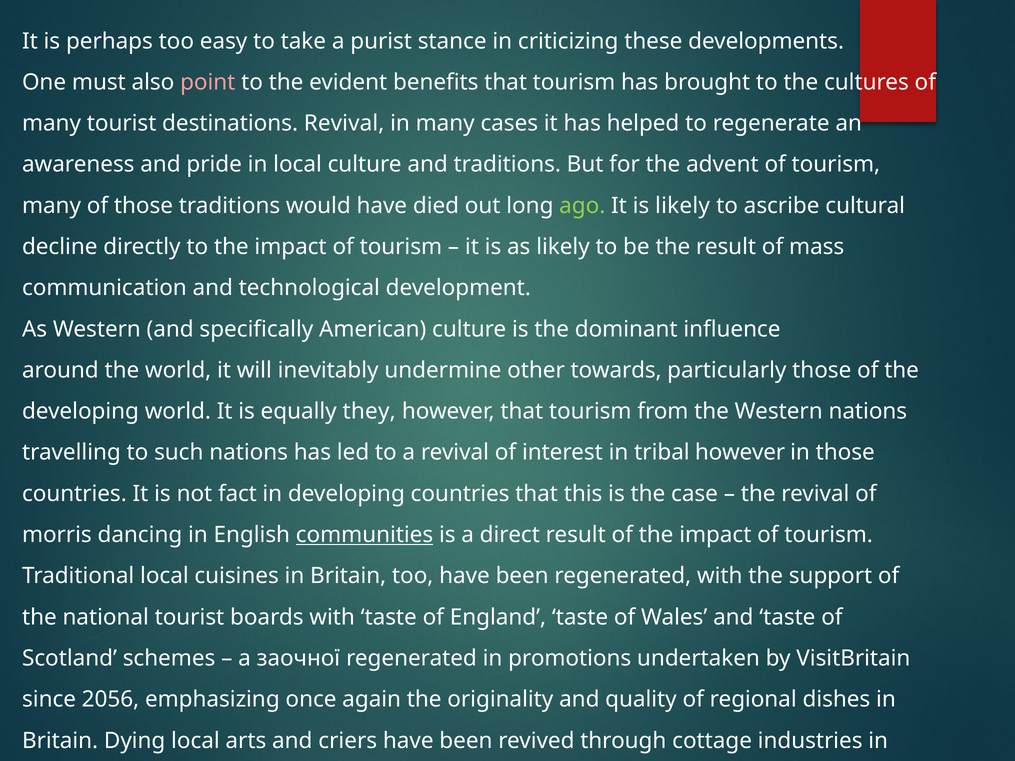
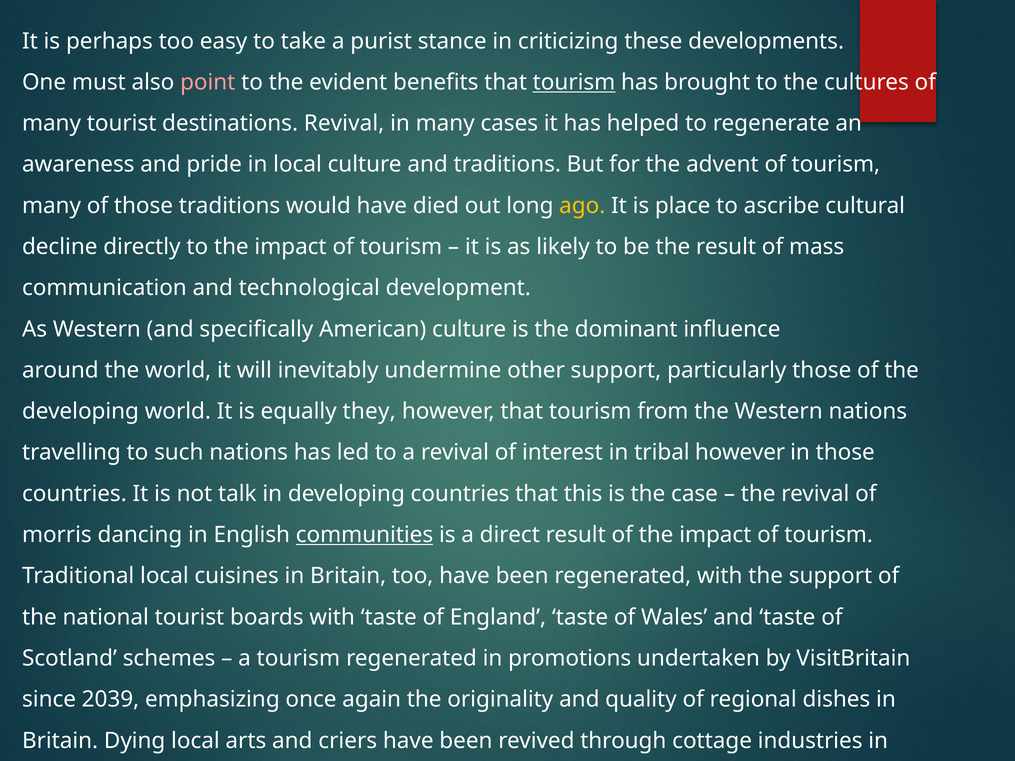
tourism underline: none -> present (574, 82)
ago colour: light green -> yellow (582, 206)
is likely: likely -> place (683, 206)
other towards: towards -> support (616, 370)
fact: fact -> talk (237, 494)
a заочної: заочної -> tourism (298, 659)
2056: 2056 -> 2039 (110, 700)
